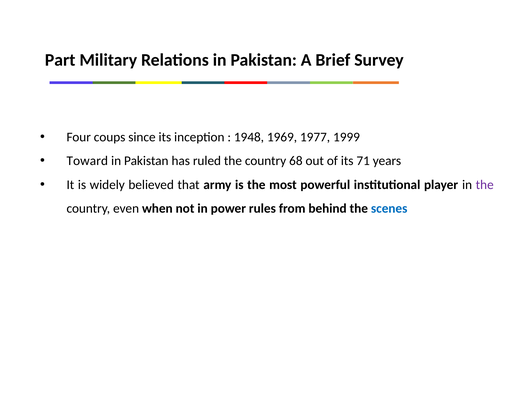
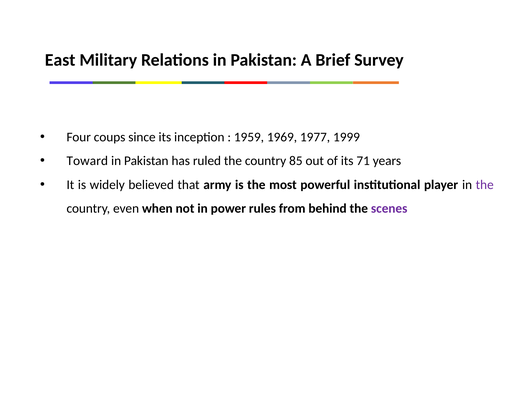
Part: Part -> East (60, 60)
1948: 1948 -> 1959 (249, 137)
68: 68 -> 85 (296, 161)
scenes colour: blue -> purple (389, 208)
